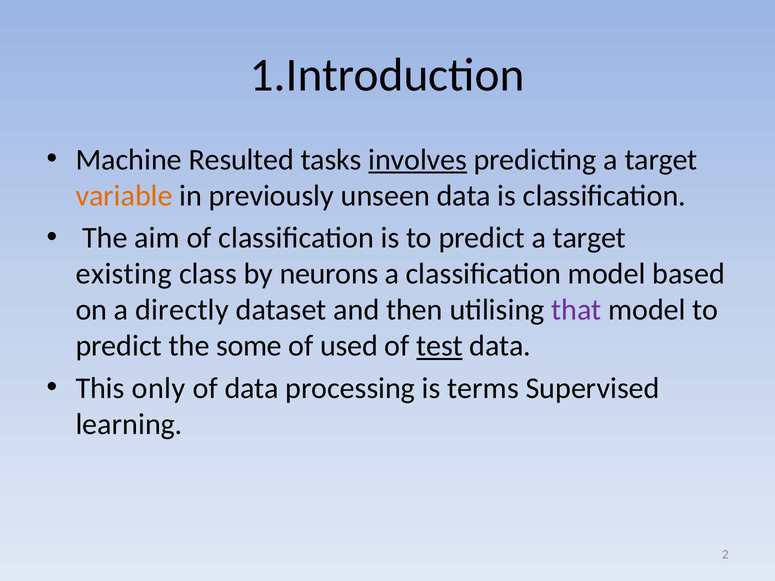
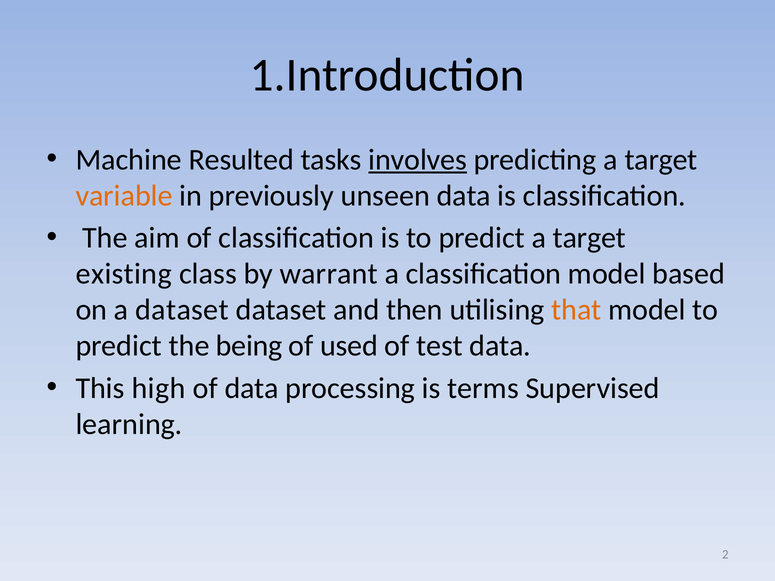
neurons: neurons -> warrant (329, 274)
a directly: directly -> dataset (182, 310)
that colour: purple -> orange (576, 310)
some: some -> being (249, 346)
test underline: present -> none (440, 346)
only: only -> high (159, 388)
